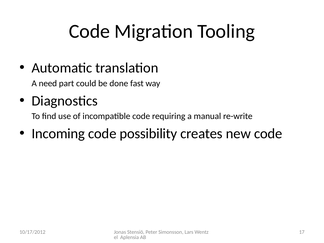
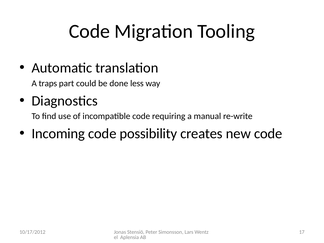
need: need -> traps (48, 83)
fast: fast -> less (137, 83)
